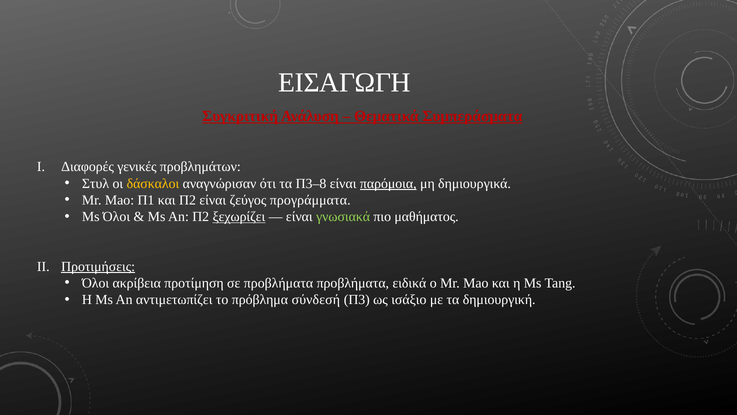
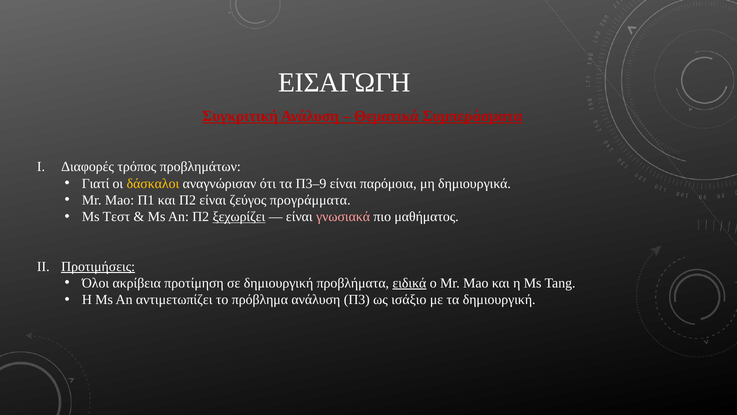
γενικές: γενικές -> τρόπος (137, 167)
Στυλ: Στυλ -> Γιατί (96, 183)
Π3–8: Π3–8 -> Π3–9 (311, 183)
παρόμοια underline: present -> none (388, 183)
Ms Όλοι: Όλοι -> Τεστ (116, 216)
γνωσιακά colour: light green -> pink (343, 216)
σε προβλήματα: προβλήματα -> δημιουργική (279, 283)
ειδικά underline: none -> present (409, 283)
πρόβλημα σύνδεσή: σύνδεσή -> ανάλυση (316, 299)
